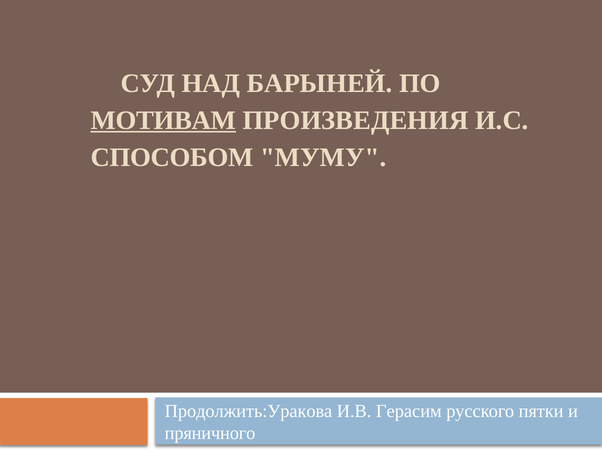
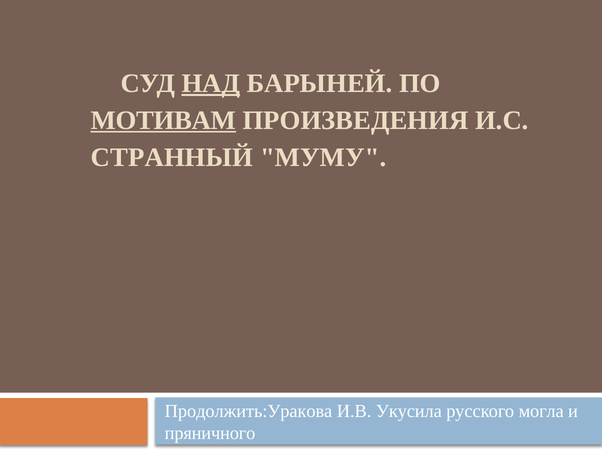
НАД underline: none -> present (211, 84)
СПОСОБОМ: СПОСОБОМ -> СТРАННЫЙ (172, 157)
Герасим: Герасим -> Укусила (409, 412)
пятки: пятки -> могла (541, 412)
